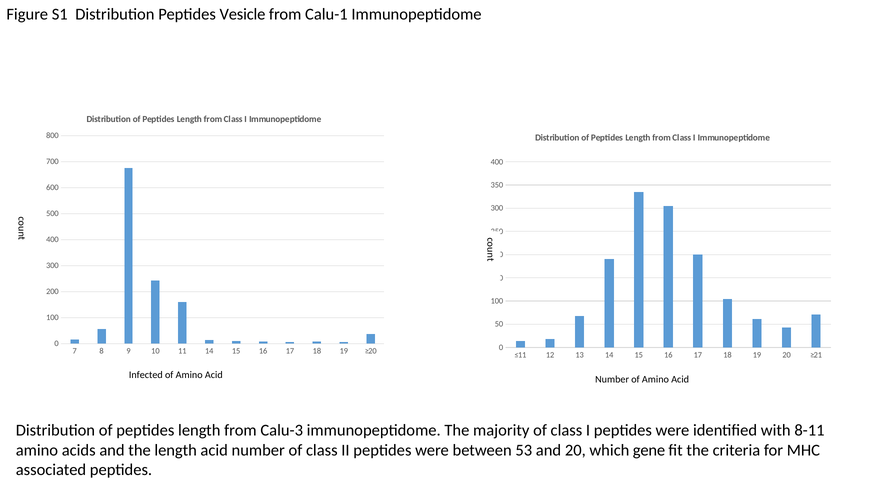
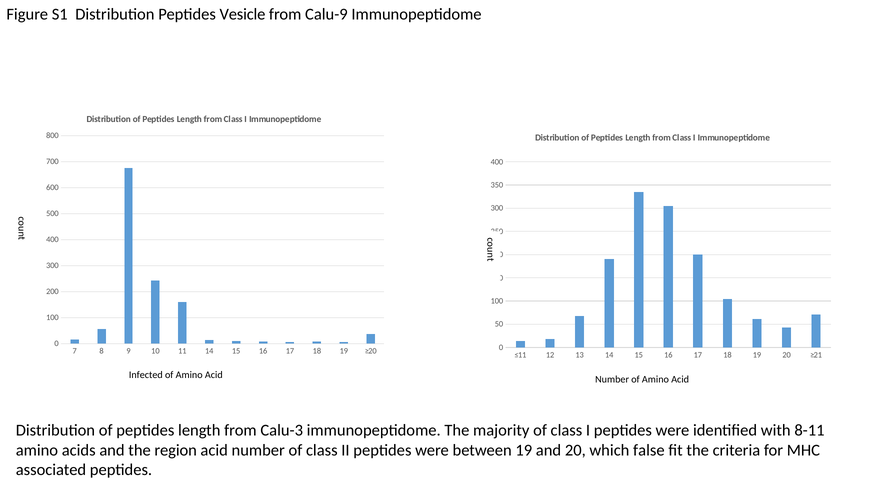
Calu-1: Calu-1 -> Calu-9 (326, 14)
the length: length -> region (176, 450)
between 53: 53 -> 19 (524, 450)
gene: gene -> false (649, 450)
